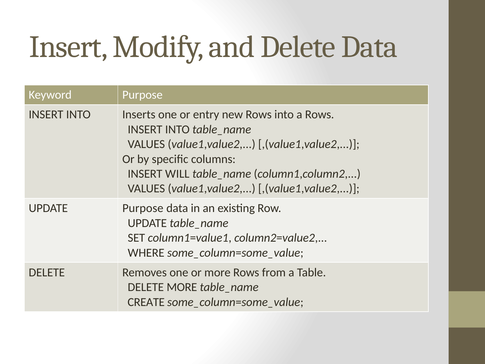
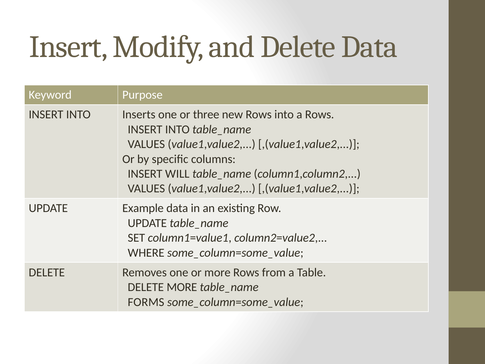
entry: entry -> three (206, 115)
UPDATE Purpose: Purpose -> Example (143, 208)
CREATE: CREATE -> FORMS (146, 302)
